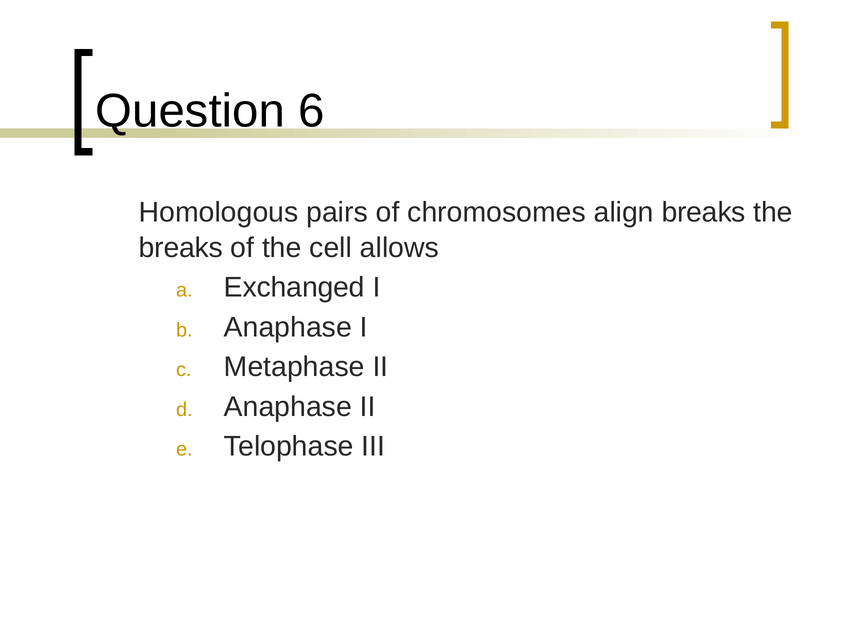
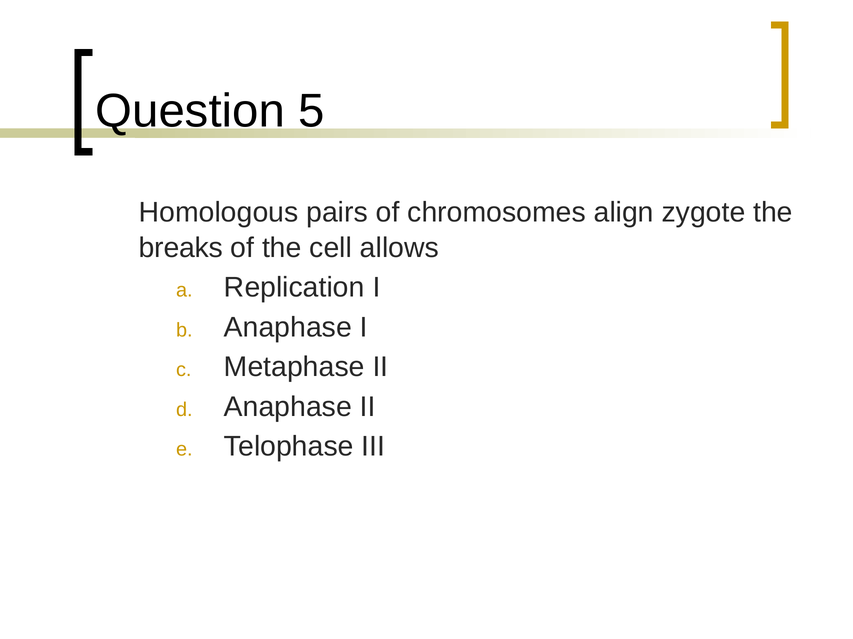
6: 6 -> 5 (311, 111)
align breaks: breaks -> zygote (704, 213)
Exchanged: Exchanged -> Replication (294, 288)
